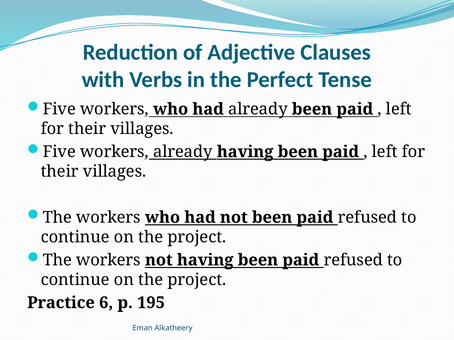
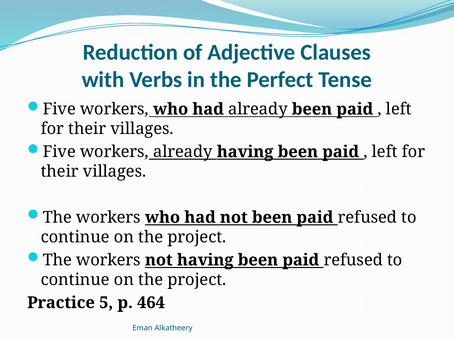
6: 6 -> 5 (106, 303)
195: 195 -> 464 (151, 303)
